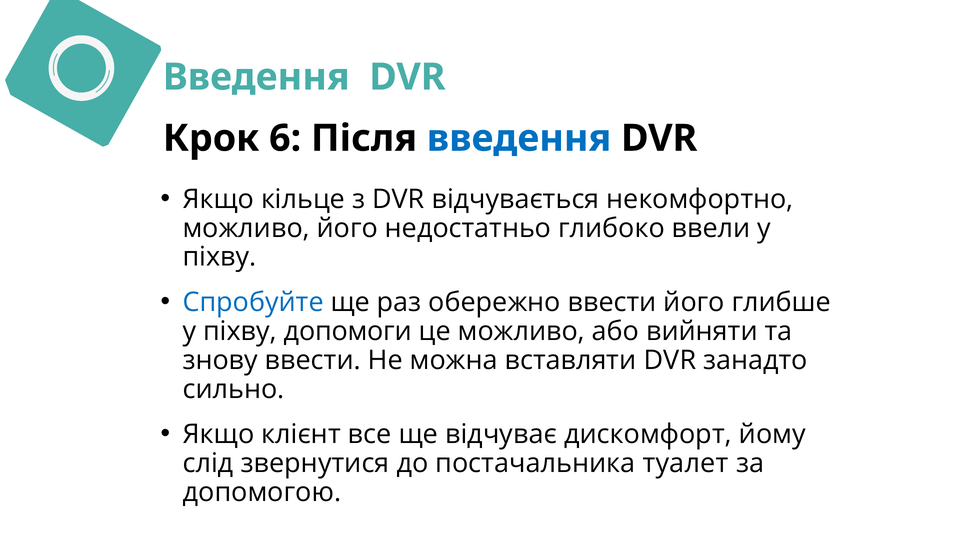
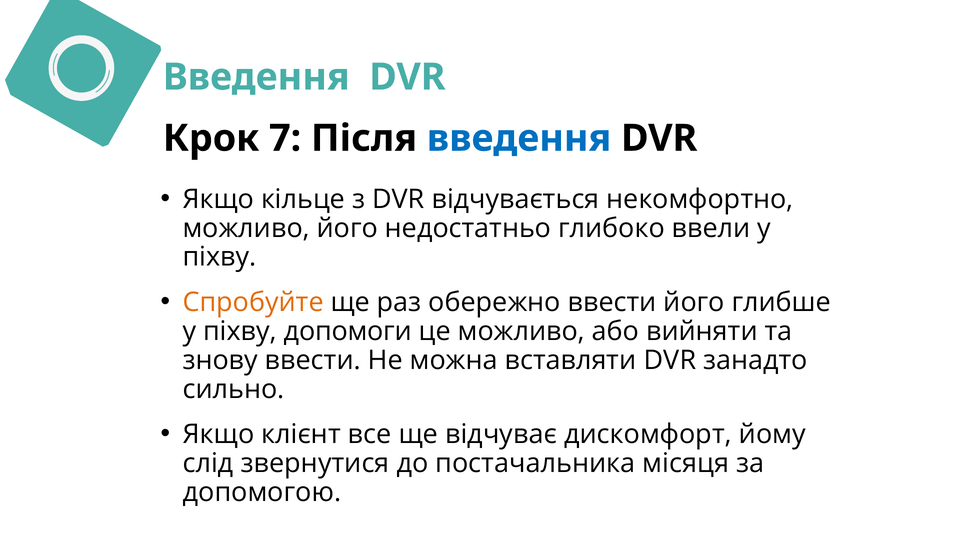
6: 6 -> 7 (285, 138)
Спробуйте colour: blue -> orange (253, 302)
туалет: туалет -> місяця (686, 463)
